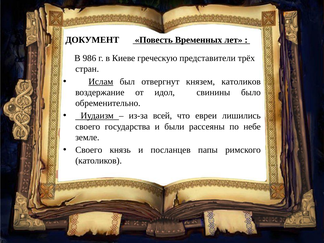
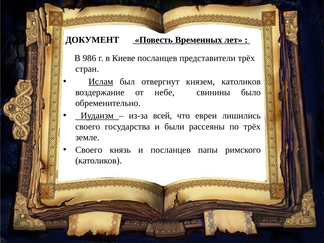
Киеве греческую: греческую -> посланцев (157, 58)
идол: идол -> небе (165, 92)
по небе: небе -> трёх (252, 127)
